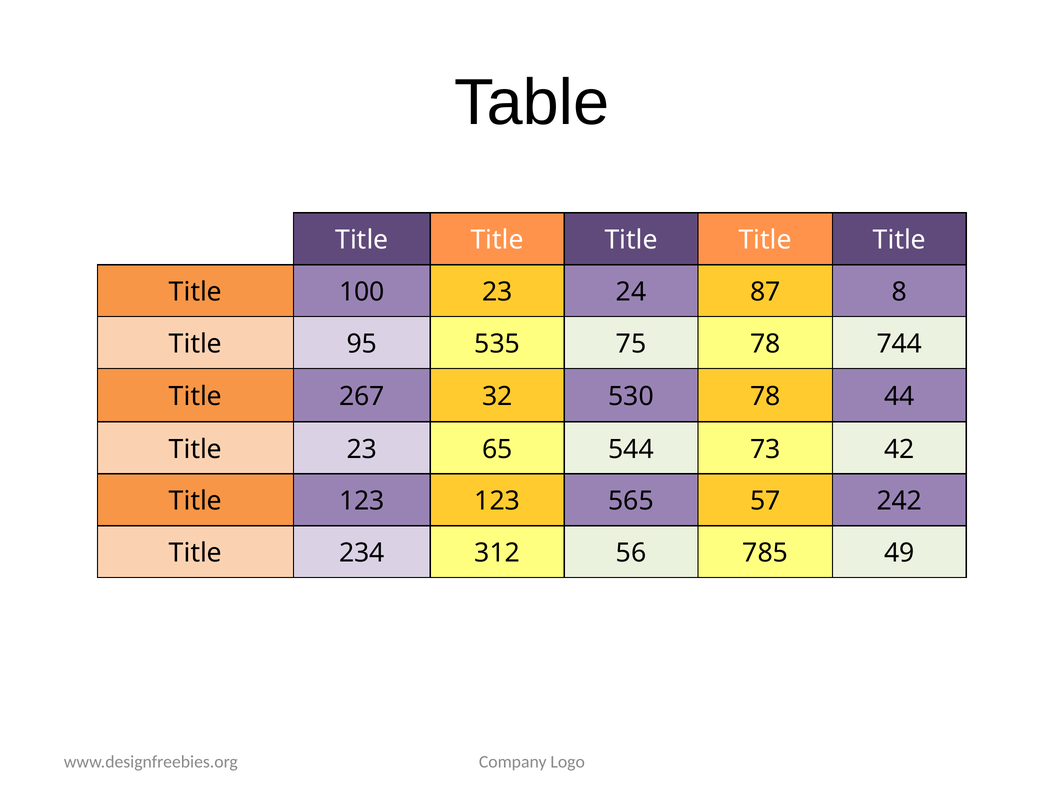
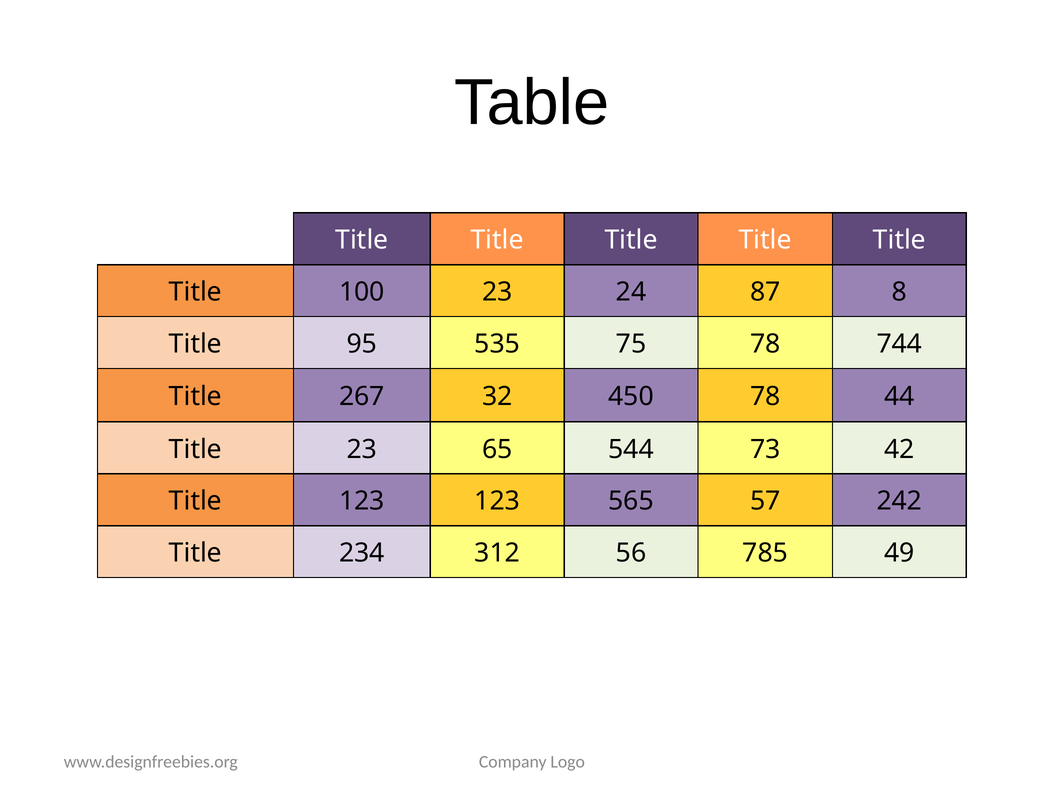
530: 530 -> 450 (631, 397)
